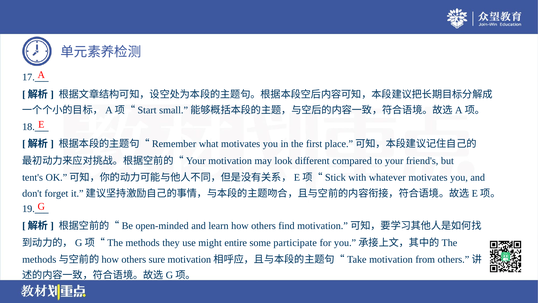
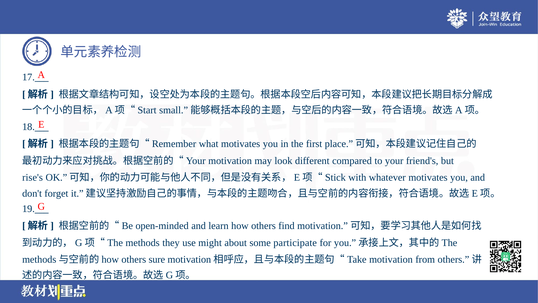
tent's: tent's -> rise's (33, 177)
entire: entire -> about (236, 242)
